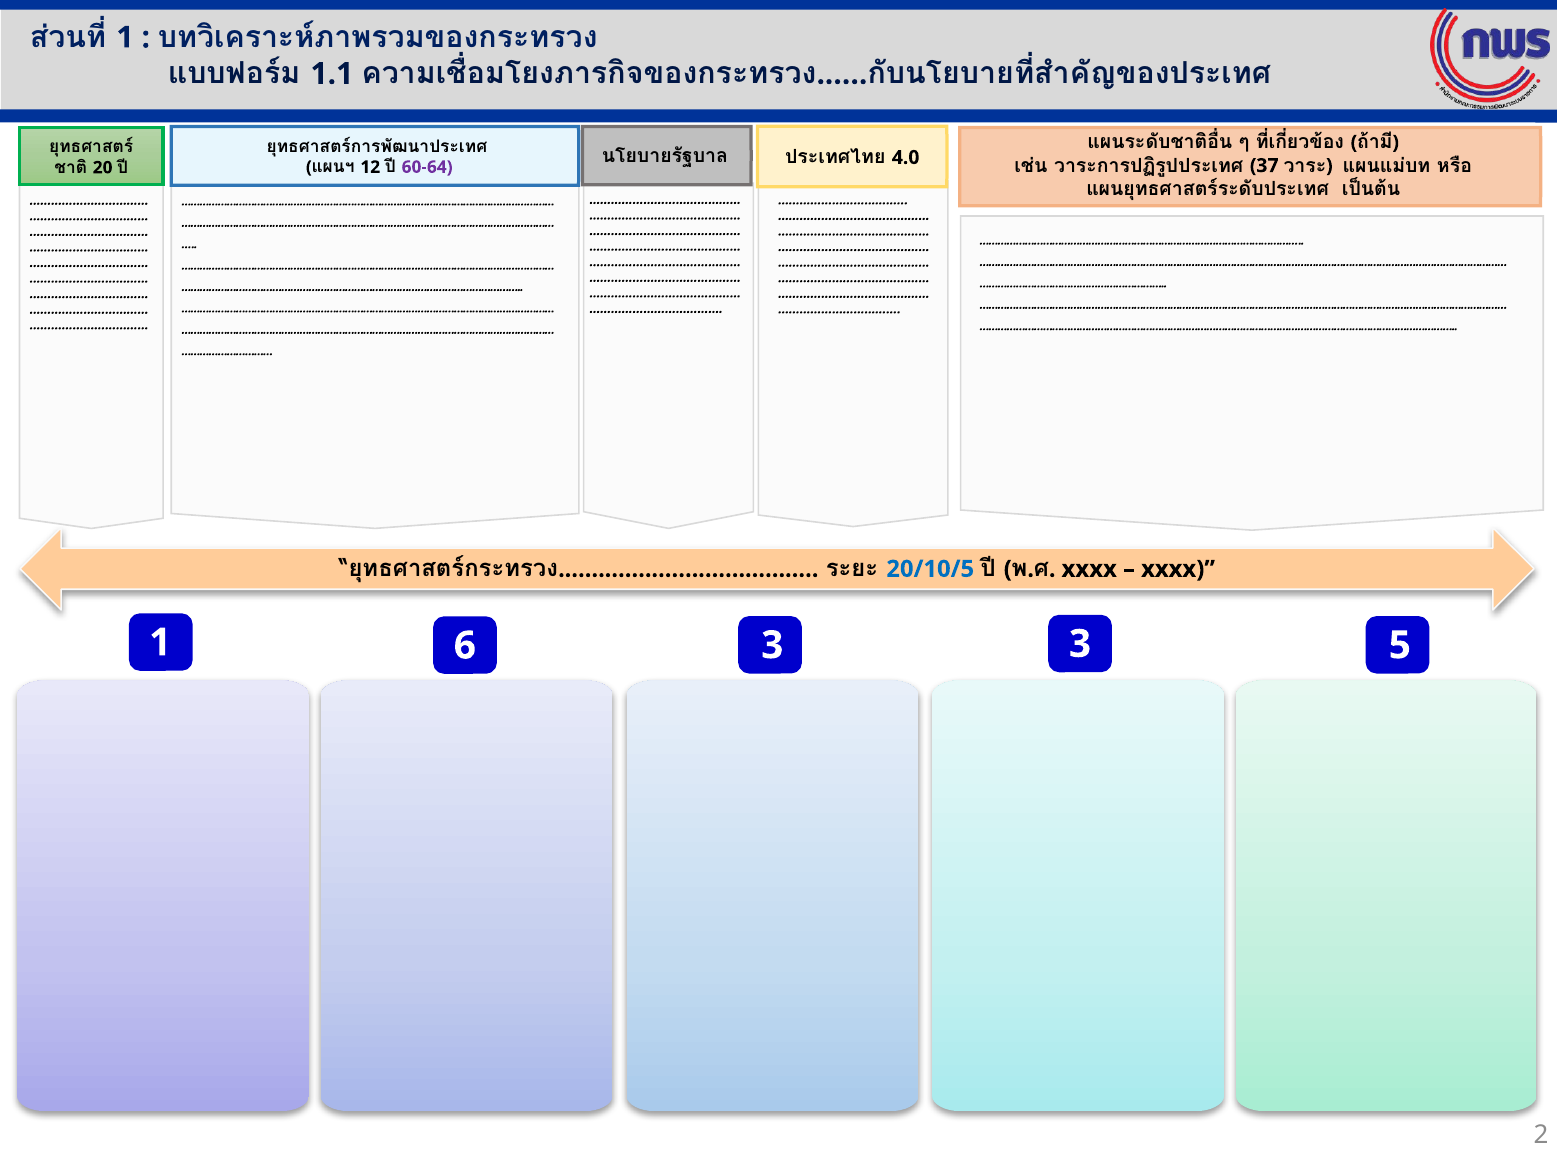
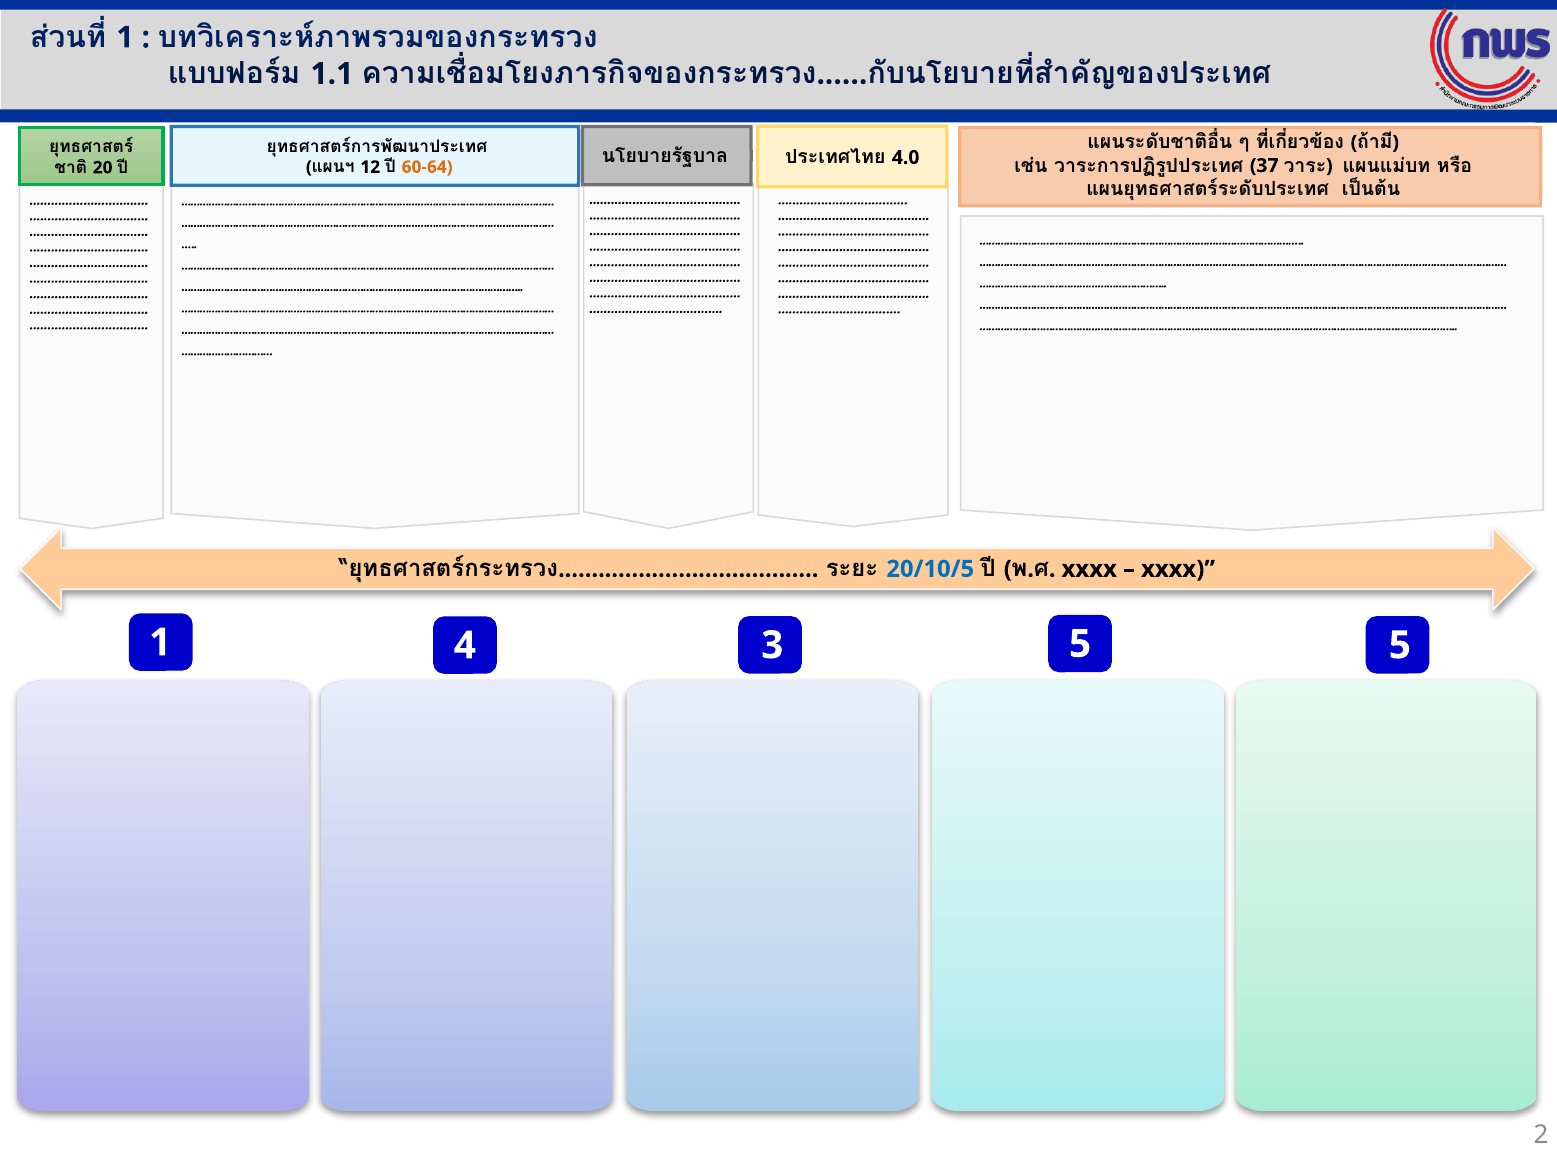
60-64 colour: purple -> orange (427, 167)
6: 6 -> 4 (465, 646)
3 3: 3 -> 5 (1080, 644)
